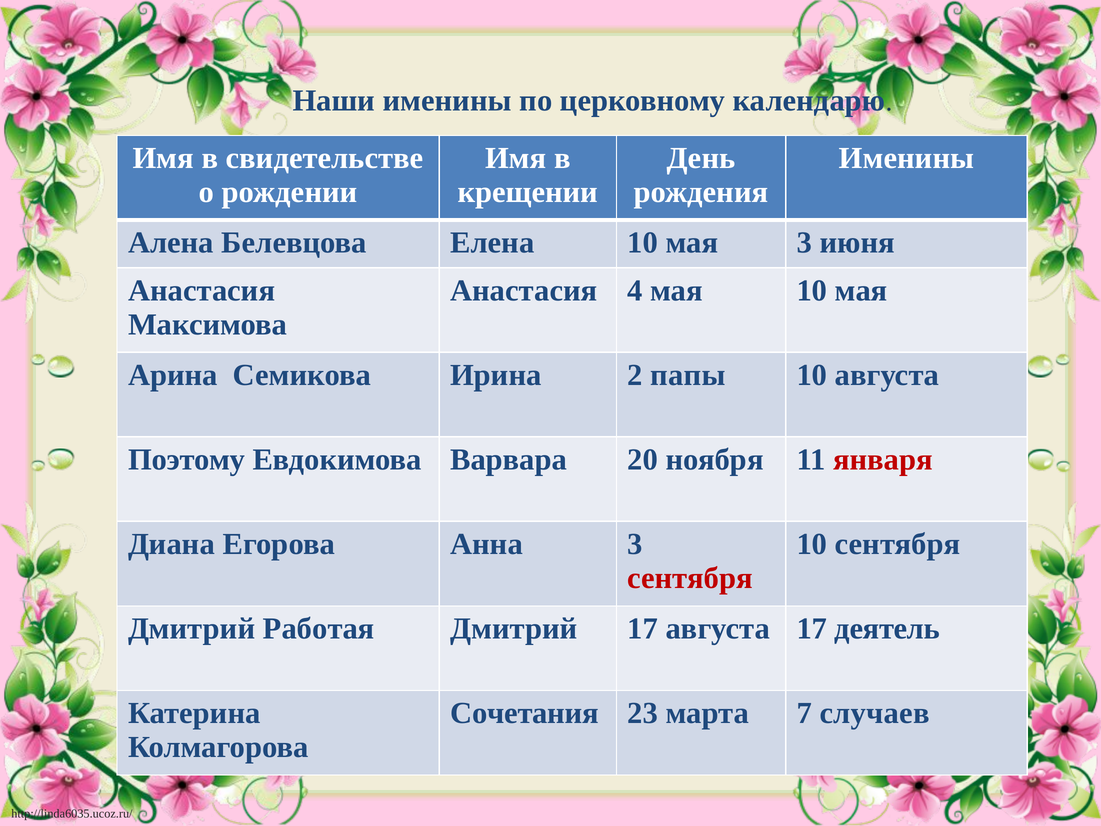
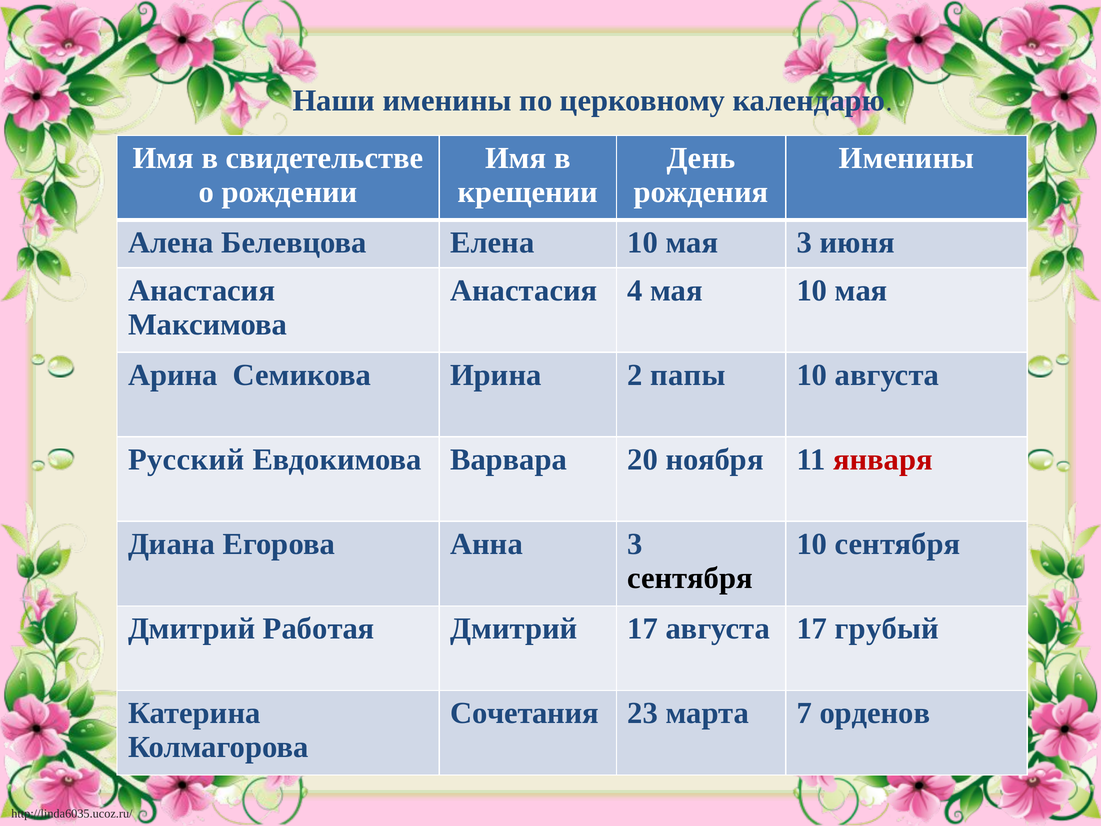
Поэтому: Поэтому -> Русский (186, 460)
сентября colour: red -> black (690, 578)
деятель: деятель -> грубый (887, 628)
случаев: случаев -> орденов (875, 713)
